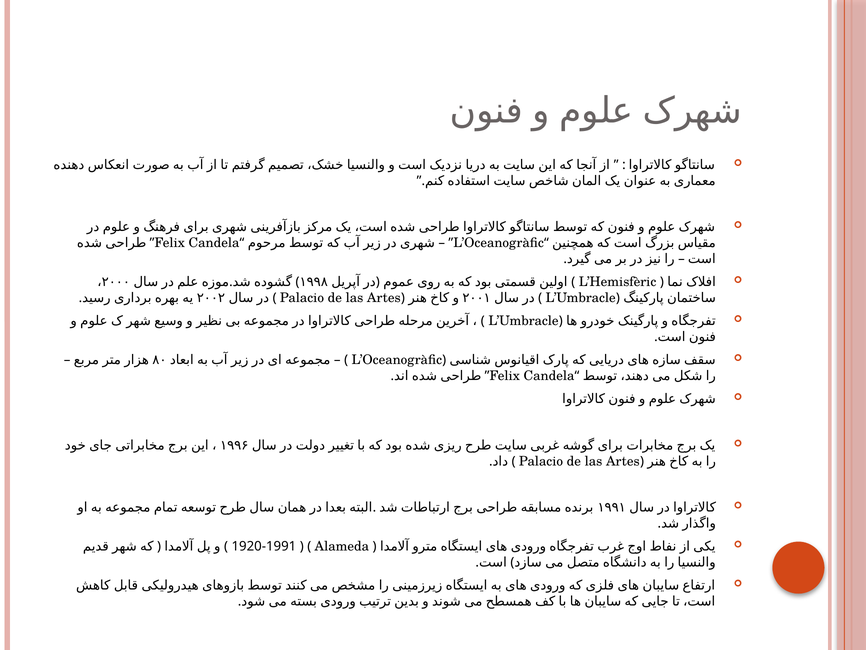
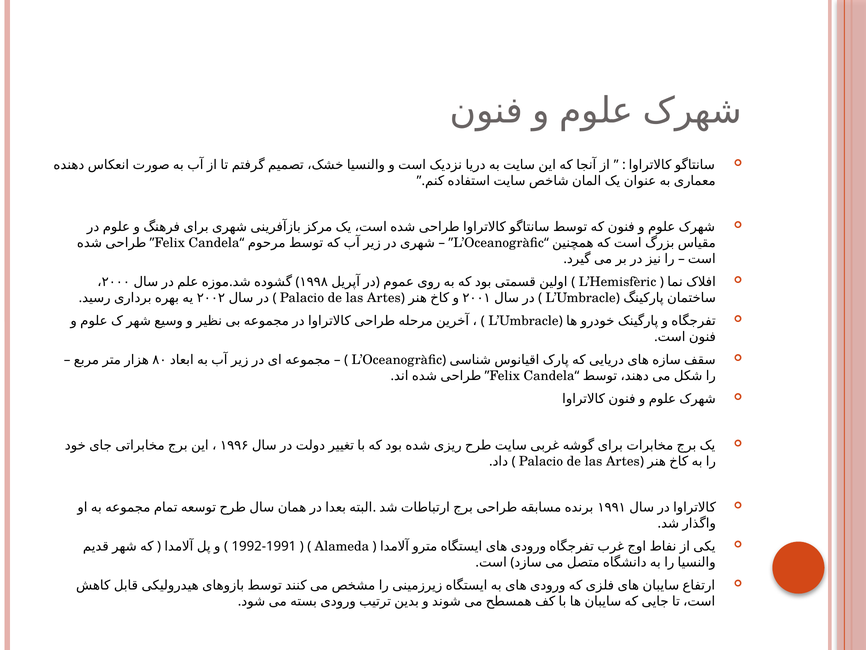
1920-1991: 1920-1991 -> 1992-1991 (264, 546)
